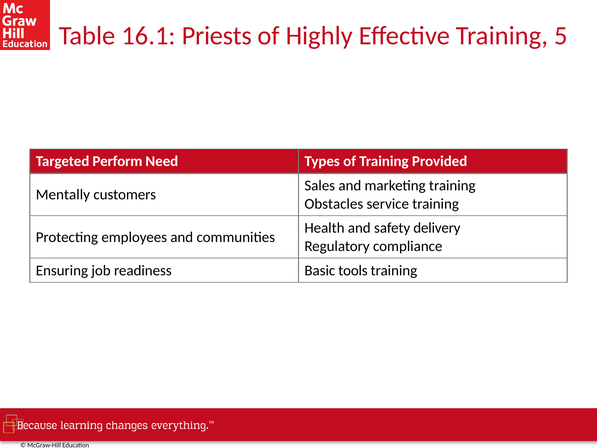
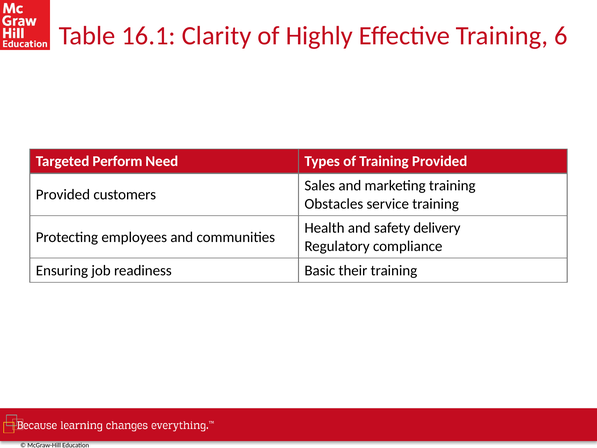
Priests: Priests -> Clarity (217, 36)
5: 5 -> 6 (561, 36)
Mentally: Mentally -> Provided (63, 195)
tools: tools -> their (353, 270)
